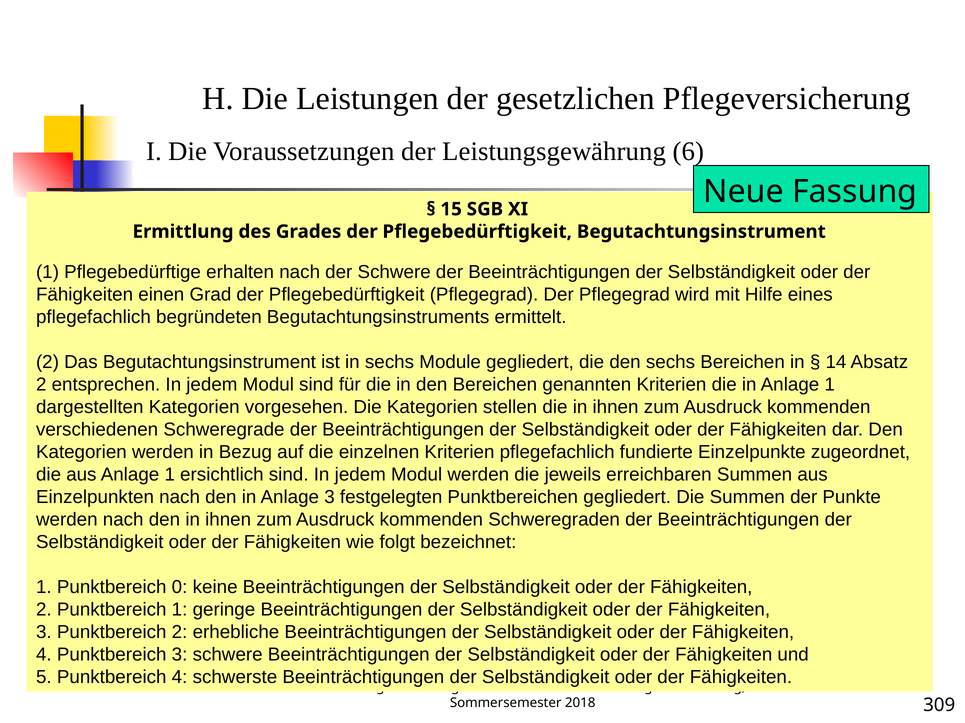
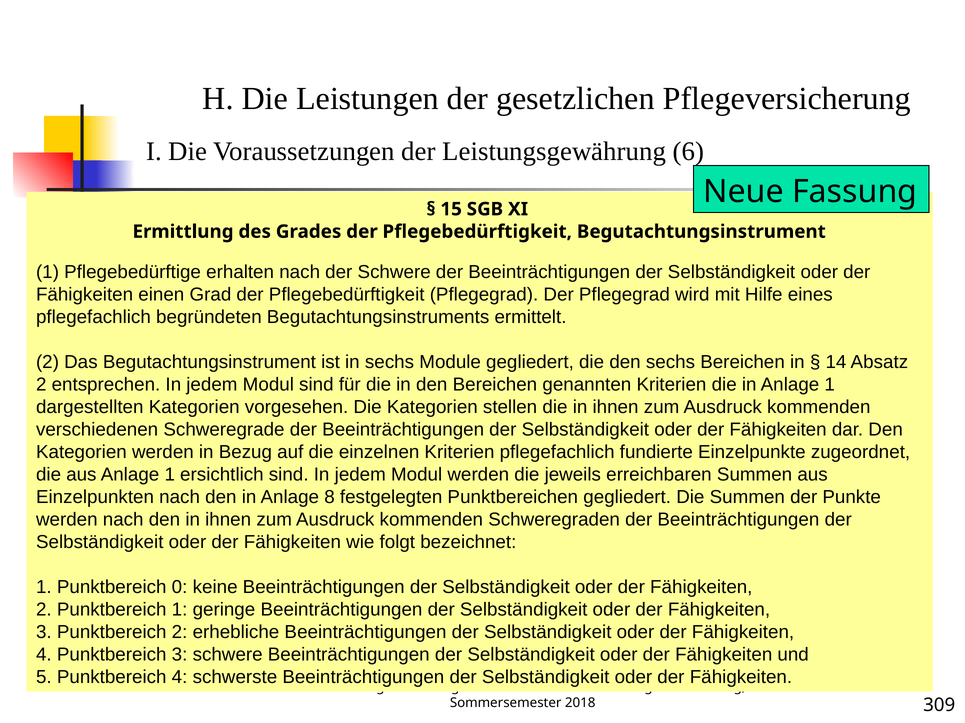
Anlage 3: 3 -> 8 (330, 497)
